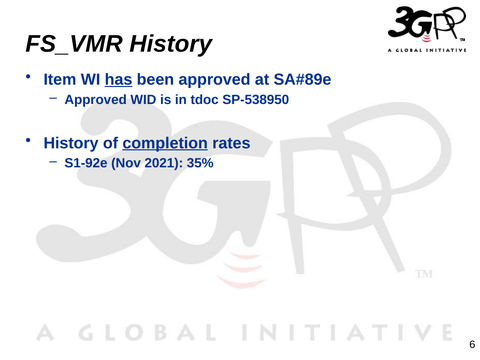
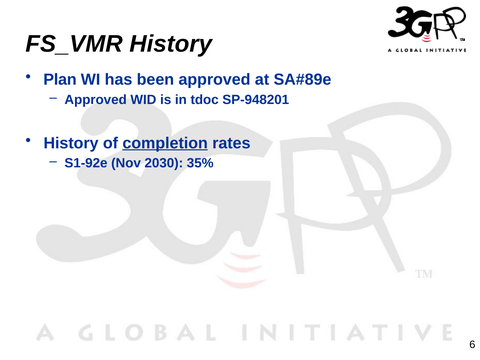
Item: Item -> Plan (60, 80)
has underline: present -> none (119, 80)
SP-538950: SP-538950 -> SP-948201 (256, 100)
2021: 2021 -> 2030 (164, 163)
